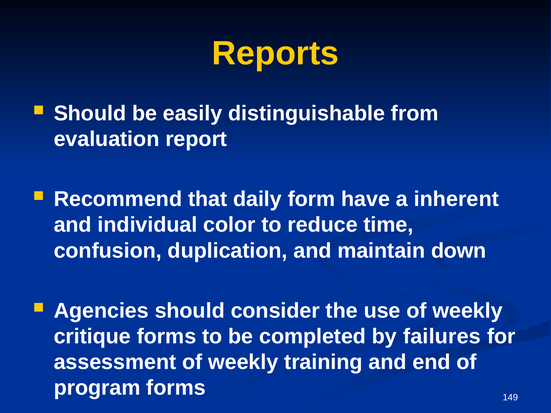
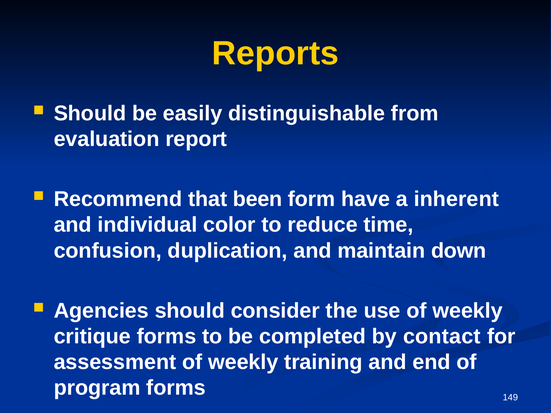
daily: daily -> been (258, 199)
failures: failures -> contact (442, 337)
